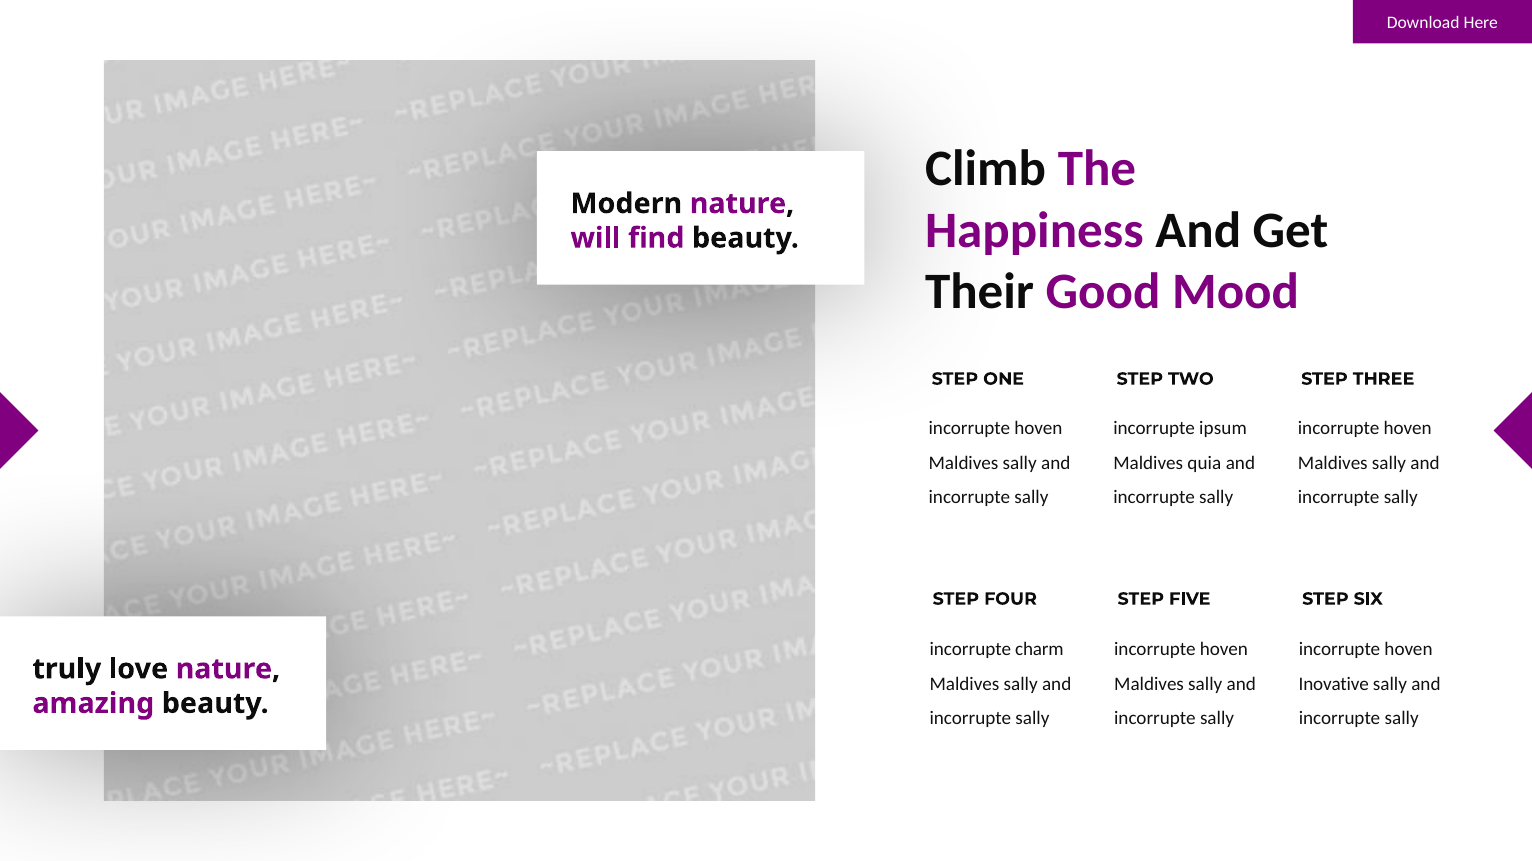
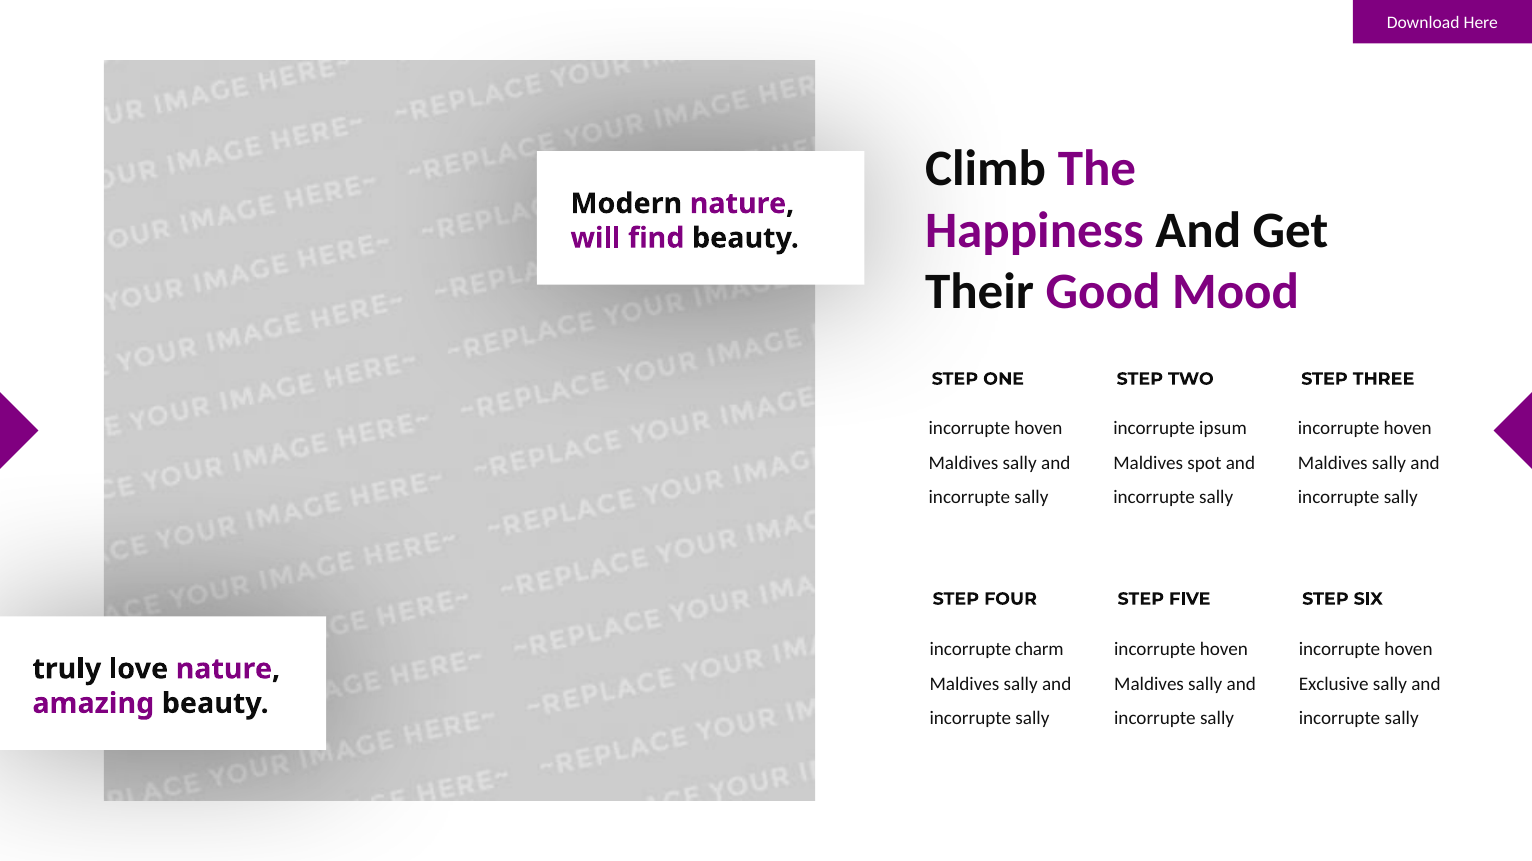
quia: quia -> spot (1204, 463)
Inovative: Inovative -> Exclusive (1334, 684)
